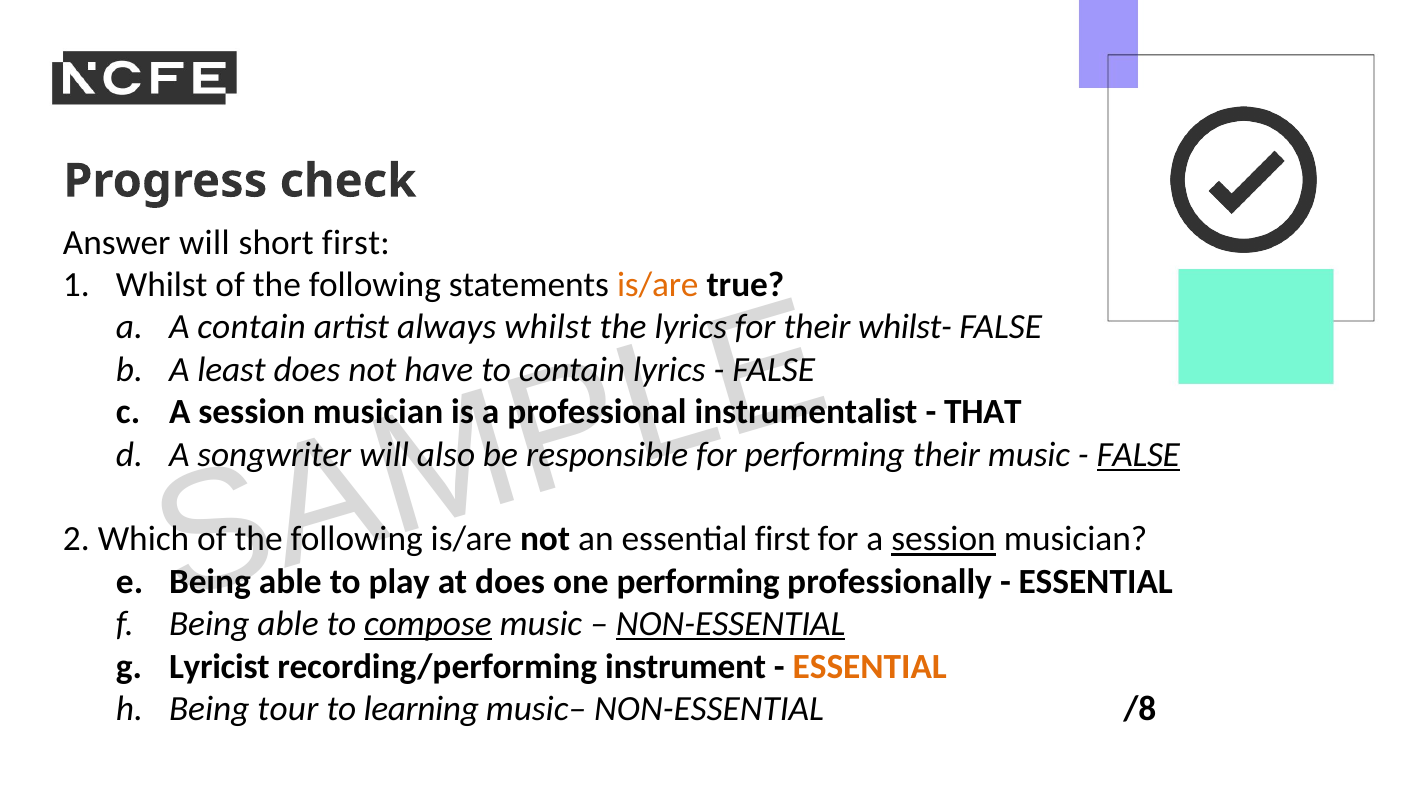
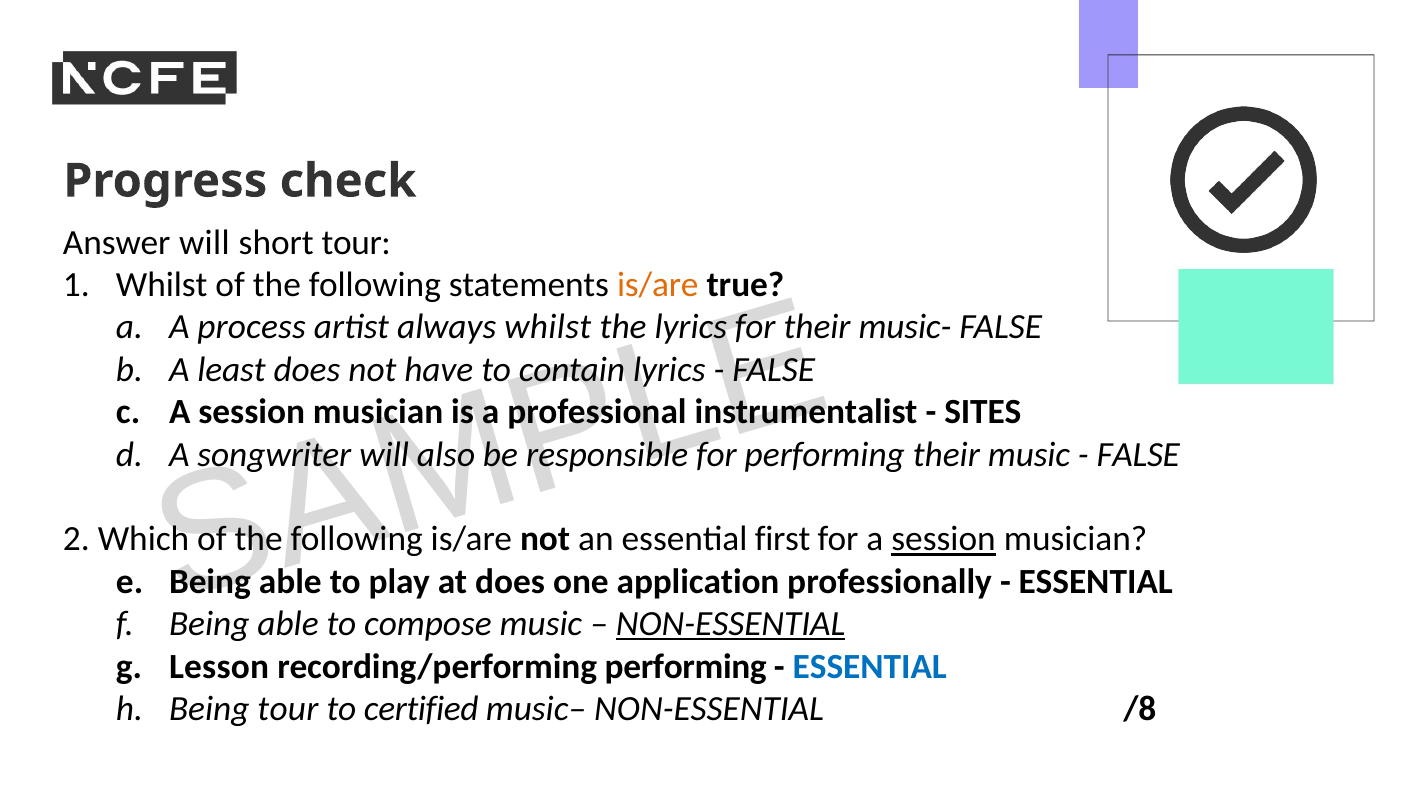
short first: first -> tour (356, 243)
A contain: contain -> process (252, 327)
whilst-: whilst- -> music- (905, 327)
THAT: THAT -> SITES (983, 412)
FALSE underline: present -> none (1138, 455)
one performing: performing -> application (698, 582)
compose underline: present -> none (428, 624)
Lyricist: Lyricist -> Lesson (219, 667)
recording/performing instrument: instrument -> performing (686, 667)
ESSENTIAL colour: orange -> blue (870, 667)
learning: learning -> certified (421, 709)
